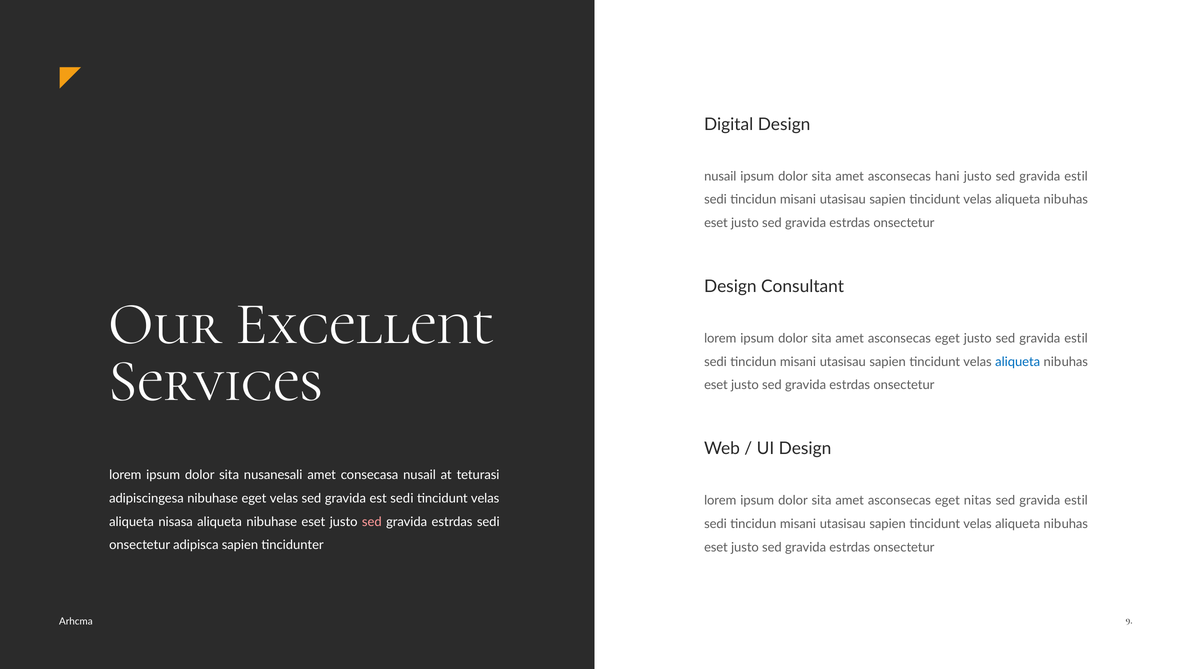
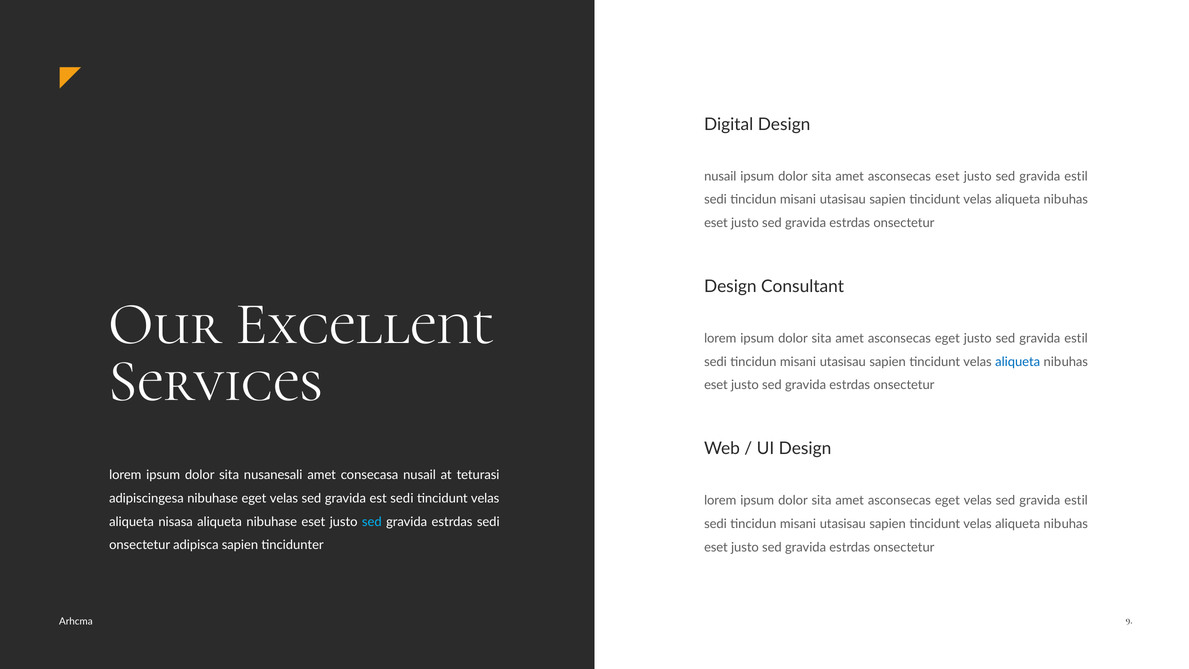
asconsecas hani: hani -> eset (947, 176)
asconsecas eget nitas: nitas -> velas (978, 500)
sed colour: pink -> light blue (372, 522)
